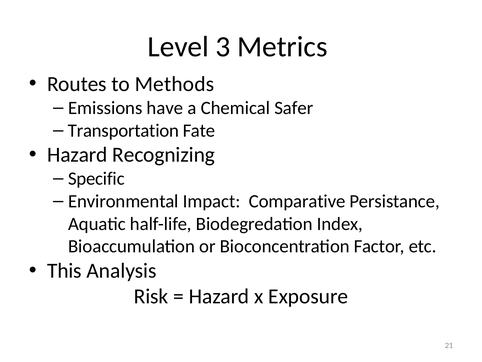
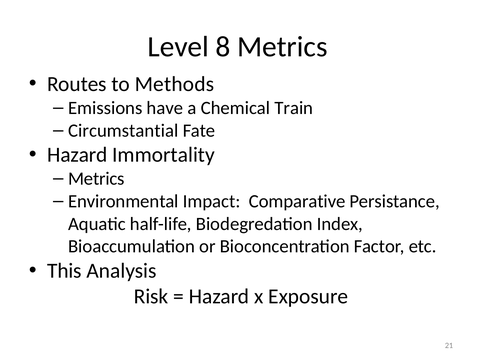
3: 3 -> 8 (223, 47)
Safer: Safer -> Train (294, 108)
Transportation: Transportation -> Circumstantial (123, 130)
Recognizing: Recognizing -> Immortality (164, 155)
Specific: Specific -> Metrics (96, 179)
